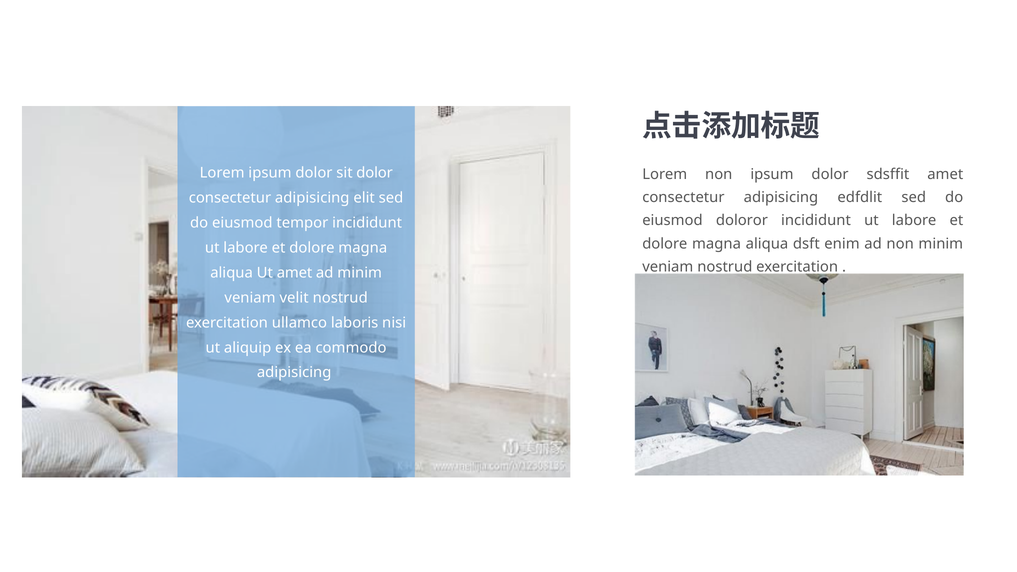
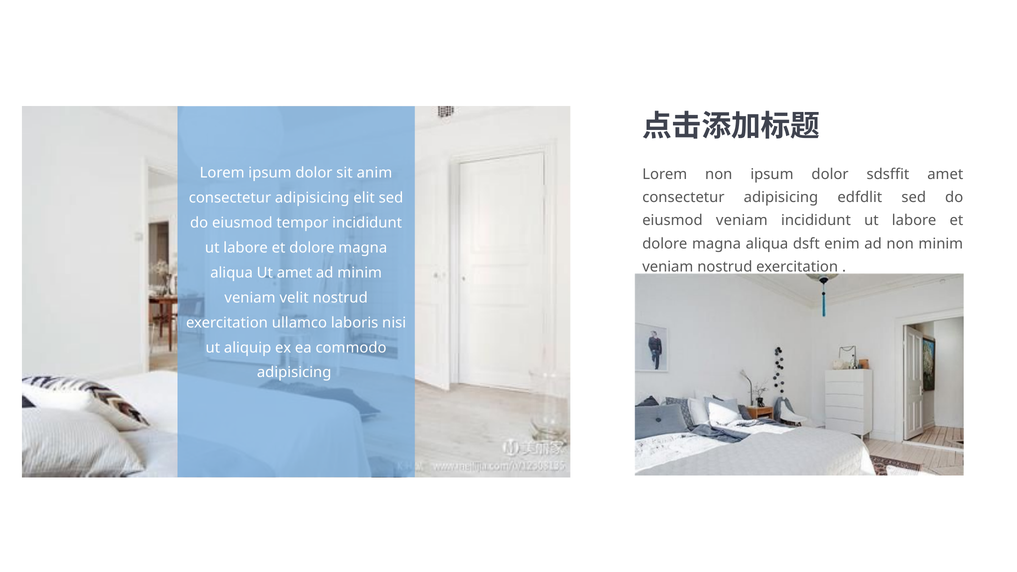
sit dolor: dolor -> anim (374, 173)
eiusmod doloror: doloror -> veniam (742, 221)
